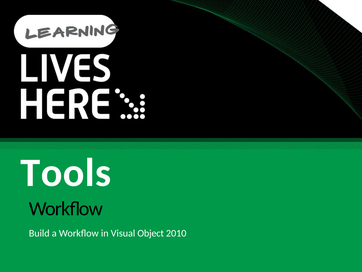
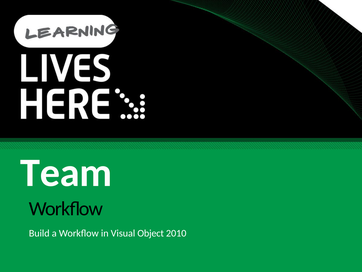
Tools: Tools -> Team (66, 172)
